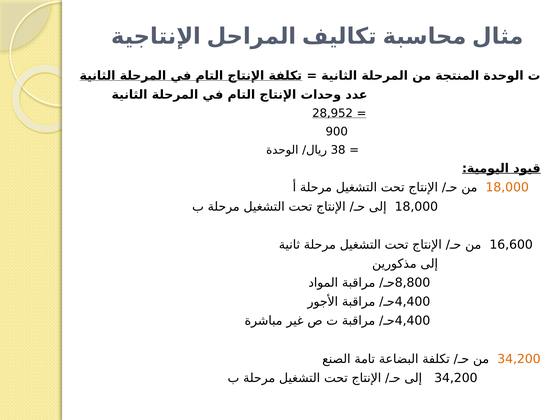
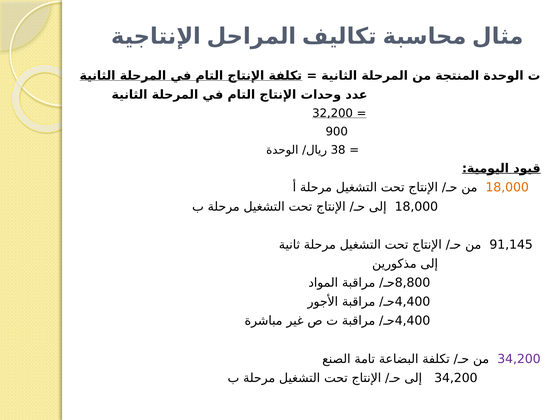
28,952: 28,952 -> 32,200 (333, 113)
16,600: 16,600 -> 91,145 (511, 245)
34,200 colour: orange -> purple (519, 359)
